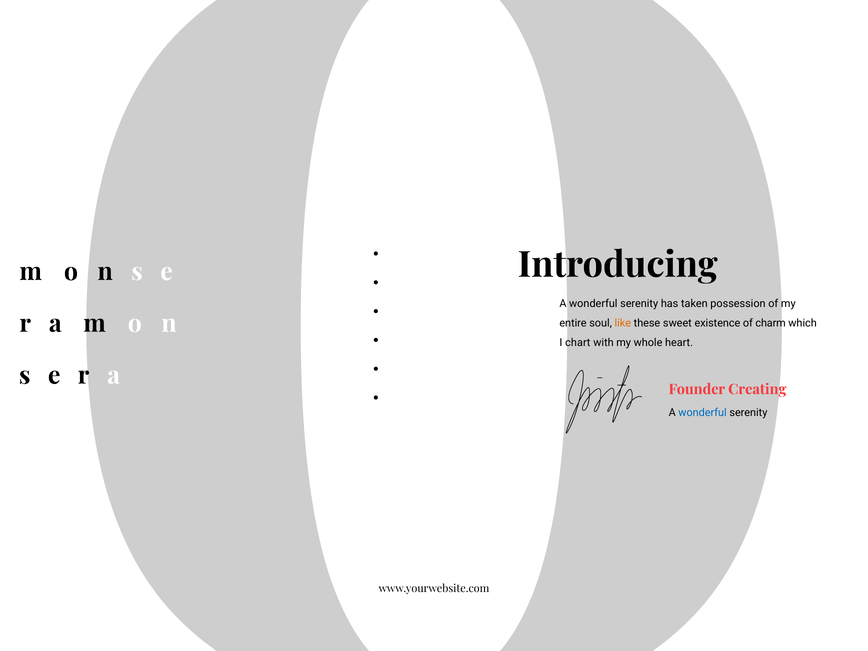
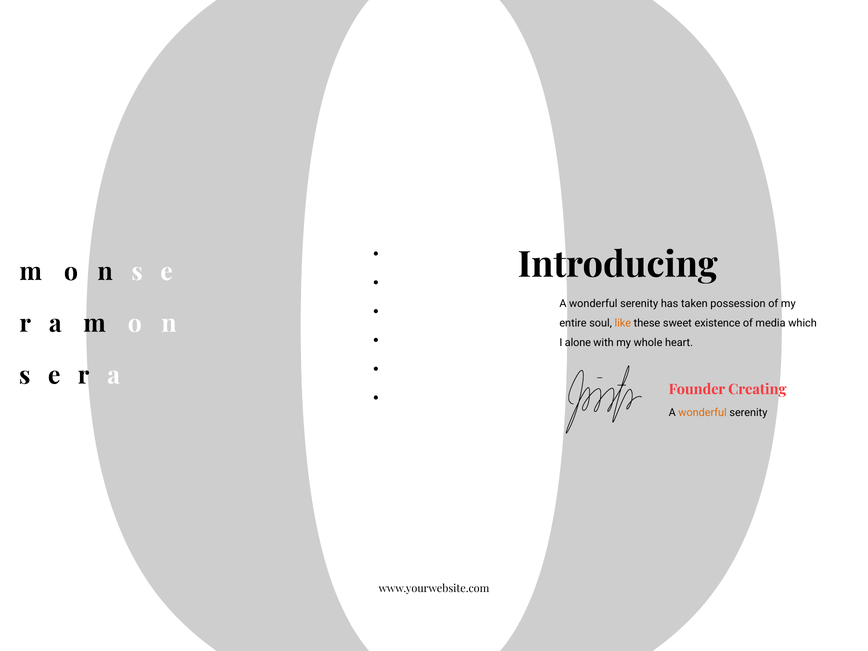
charm: charm -> media (771, 323)
chart: chart -> alone (578, 343)
wonderful colour: blue -> orange (703, 413)
